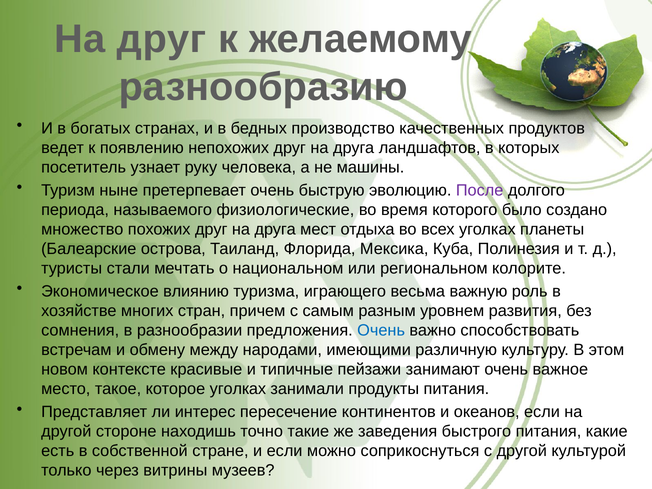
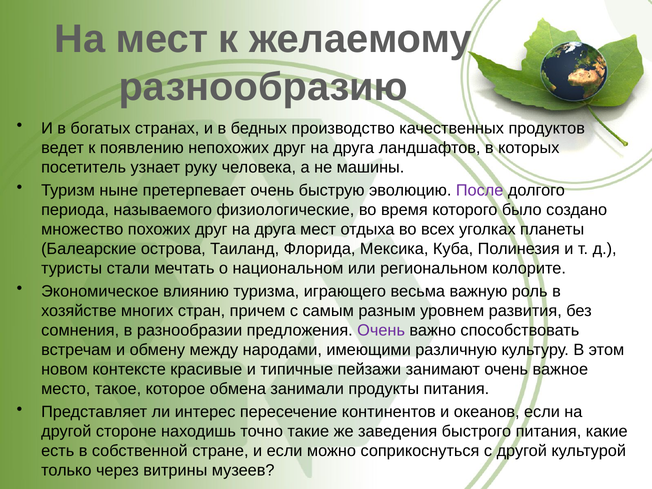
На друг: друг -> мест (162, 39)
Очень colour: blue -> purple (381, 330)
которое уголках: уголках -> обмена (238, 389)
